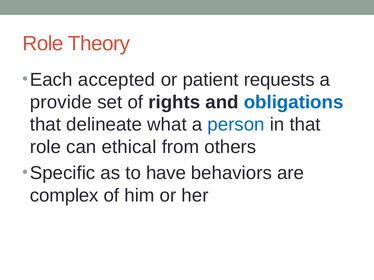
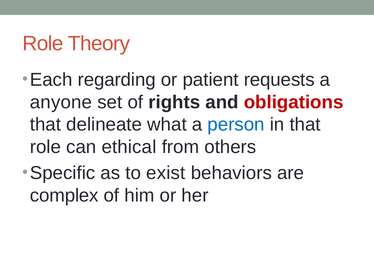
accepted: accepted -> regarding (117, 80)
provide: provide -> anyone (61, 102)
obligations colour: blue -> red (294, 102)
have: have -> exist (166, 173)
